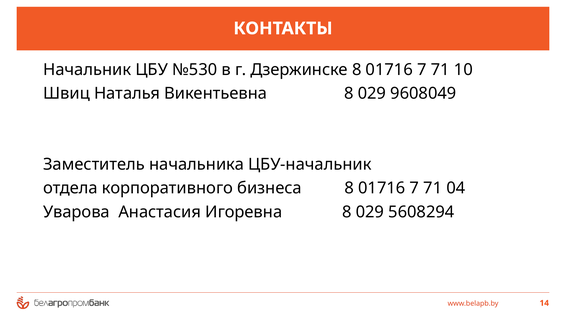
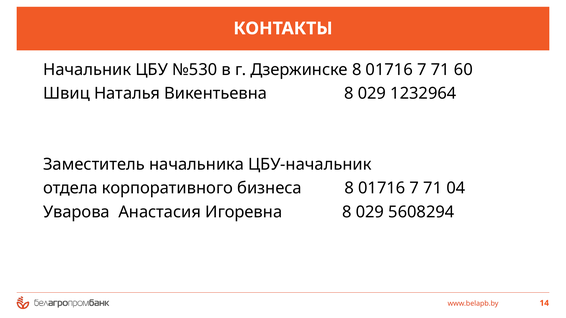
10: 10 -> 60 (463, 70)
9608049: 9608049 -> 1232964 (423, 93)
